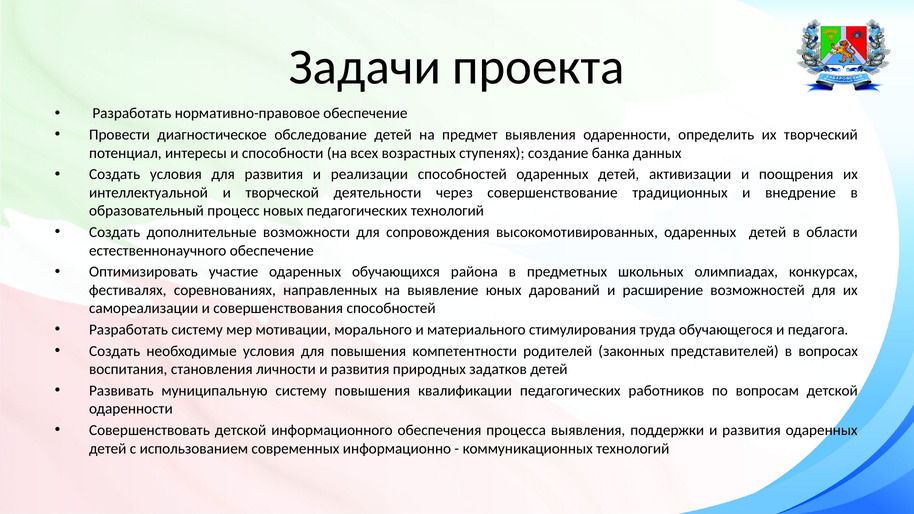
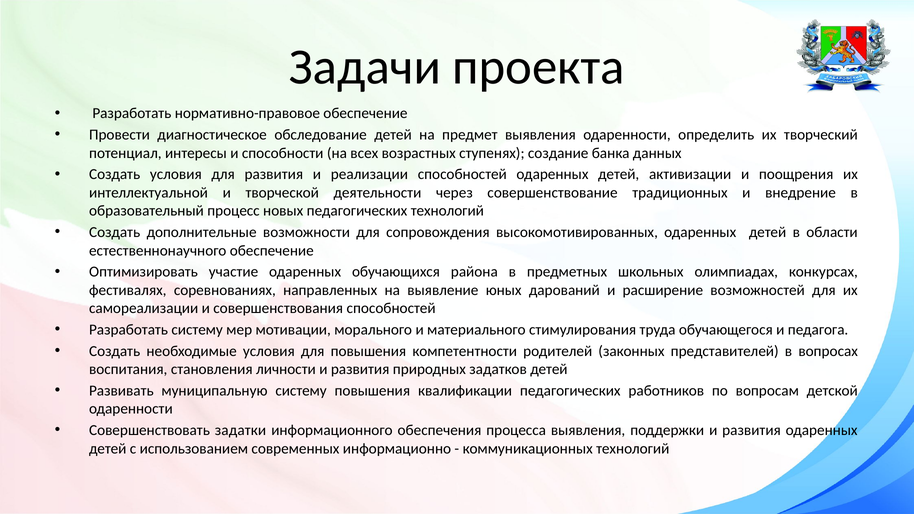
Совершенствовать детской: детской -> задатки (240, 430)
